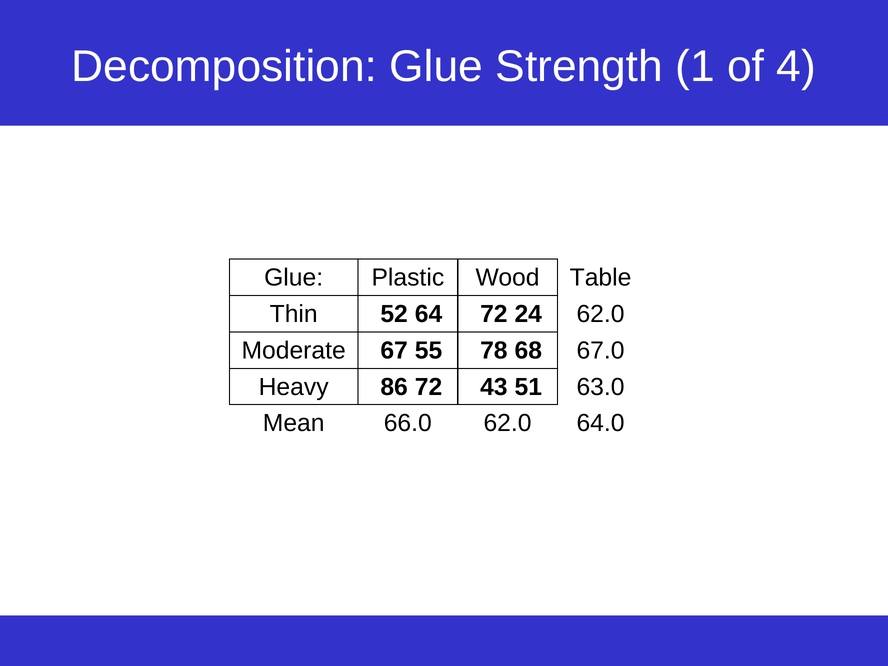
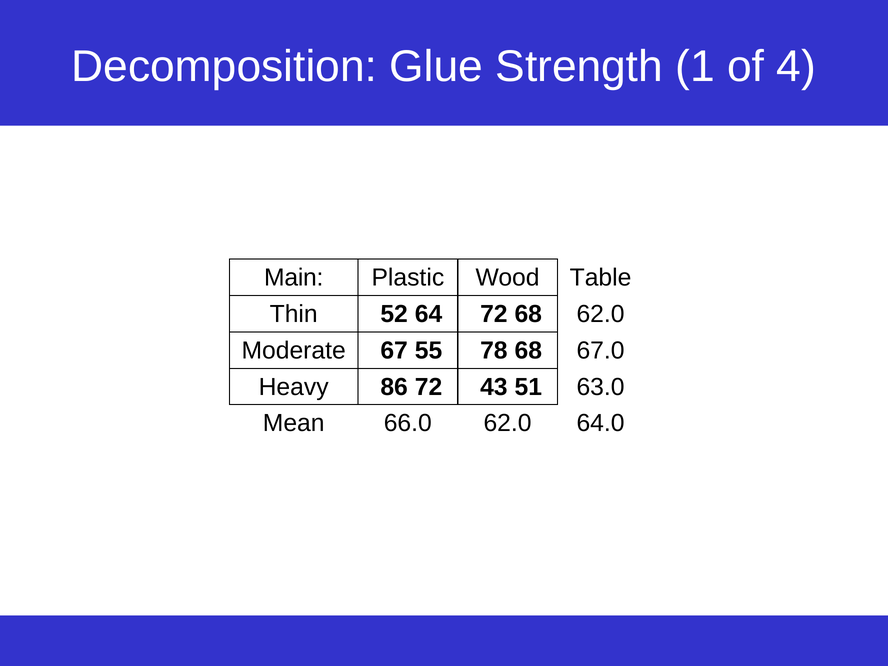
Glue: Glue -> Main (294, 278)
72 24: 24 -> 68 (528, 314)
